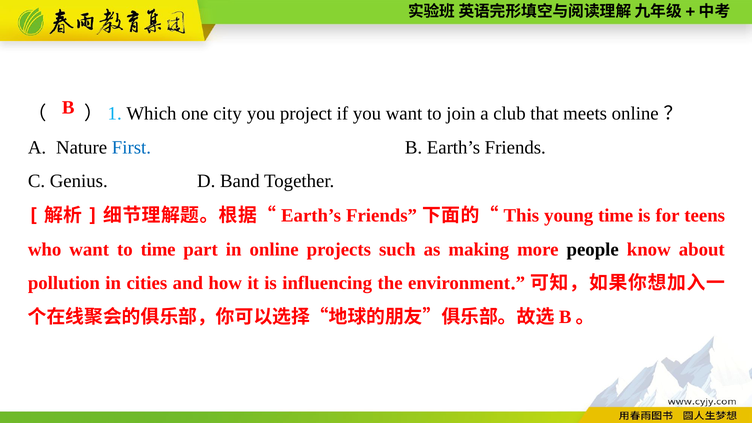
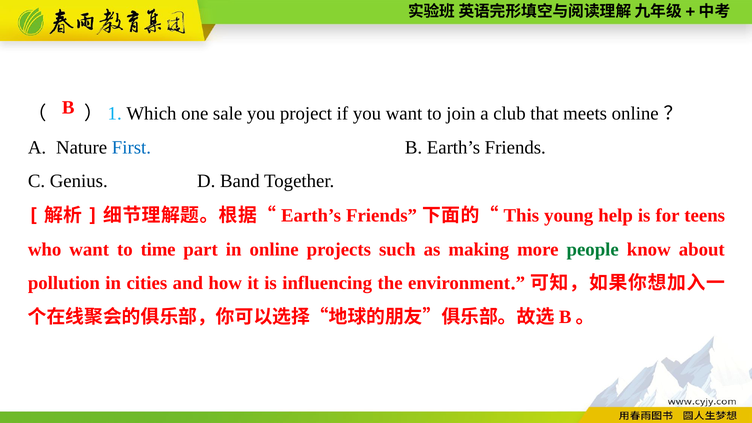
city: city -> sale (228, 113)
young time: time -> help (616, 216)
people colour: black -> green (593, 249)
